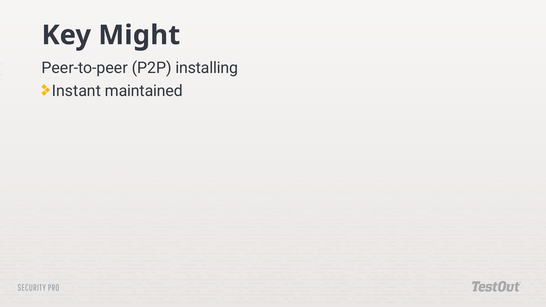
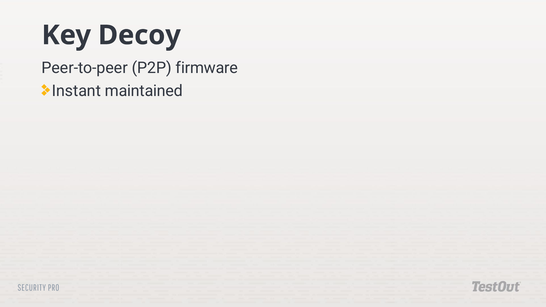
Might: Might -> Decoy (139, 35)
installing: installing -> firmware (207, 68)
